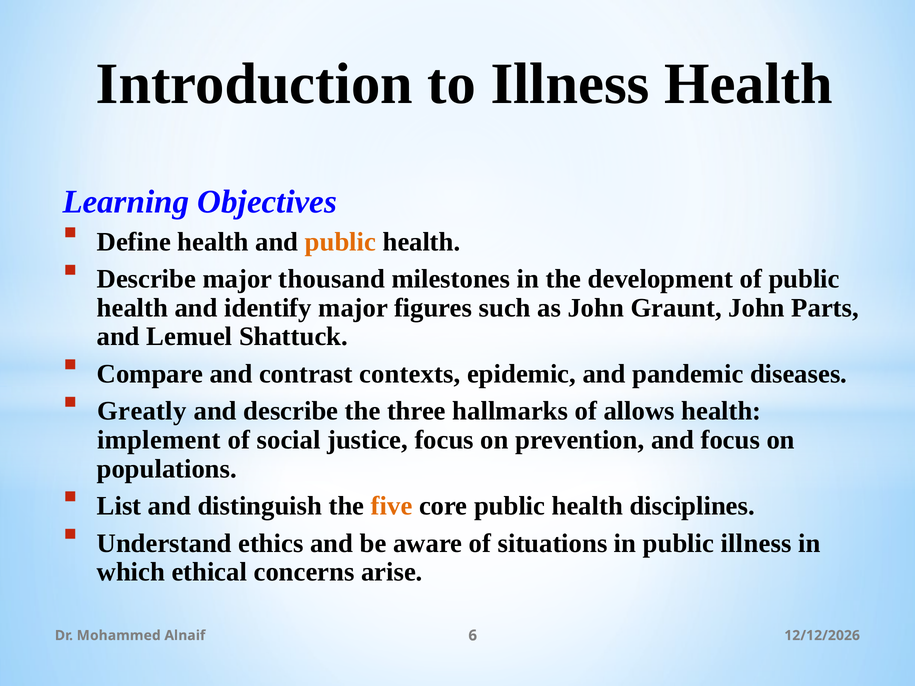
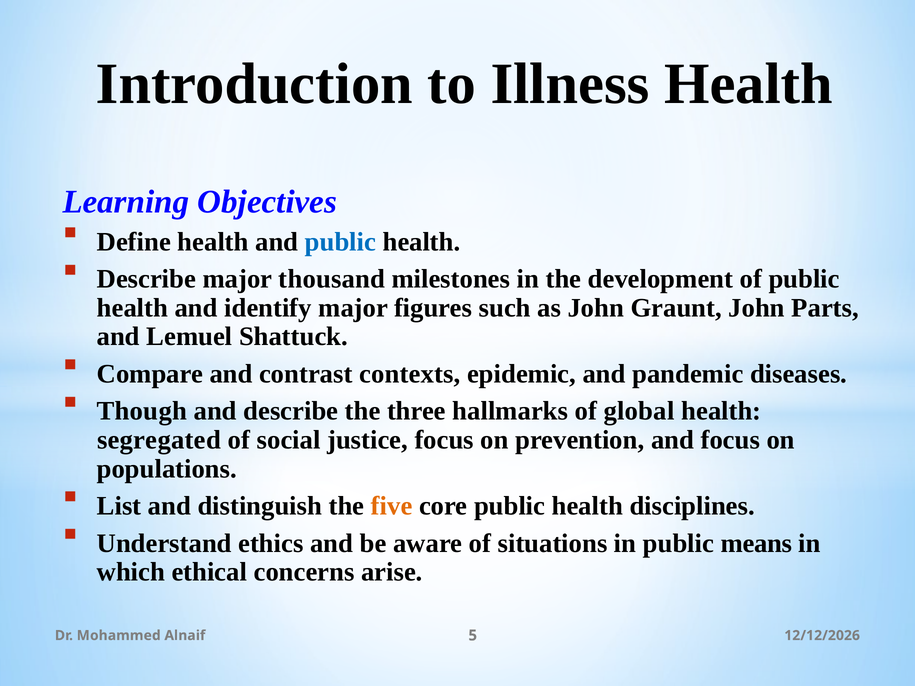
public colour: orange -> blue (340, 242)
Greatly: Greatly -> Though (142, 411)
allows: allows -> global (639, 411)
implement: implement -> segregated (159, 440)
public illness: illness -> means (756, 543)
6: 6 -> 5 (473, 636)
